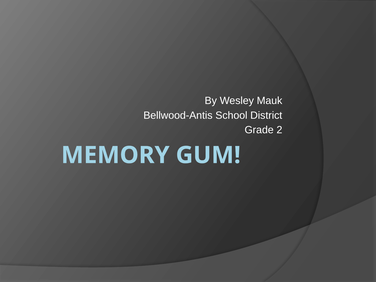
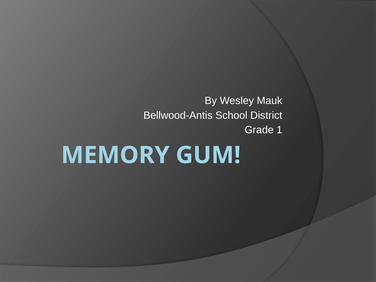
2: 2 -> 1 (279, 130)
